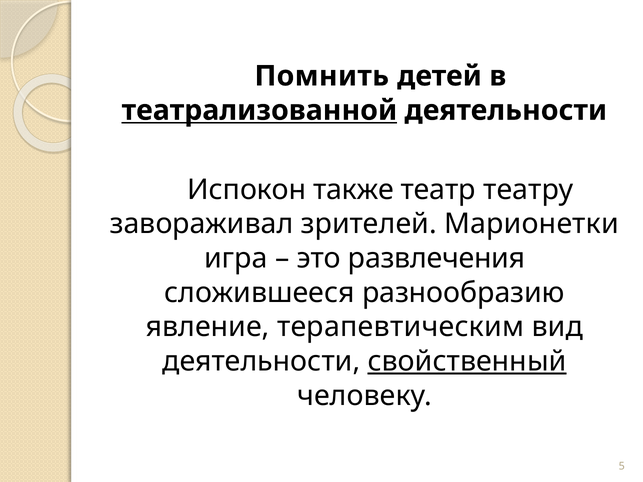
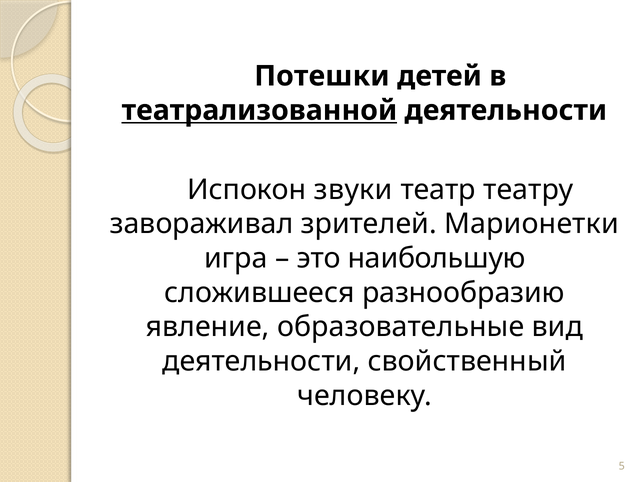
Помнить: Помнить -> Потешки (322, 76)
также: также -> звуки (353, 190)
развлечения: развлечения -> наибольшую (437, 258)
терапевтическим: терапевтическим -> образовательные (401, 327)
свойственный underline: present -> none (467, 361)
